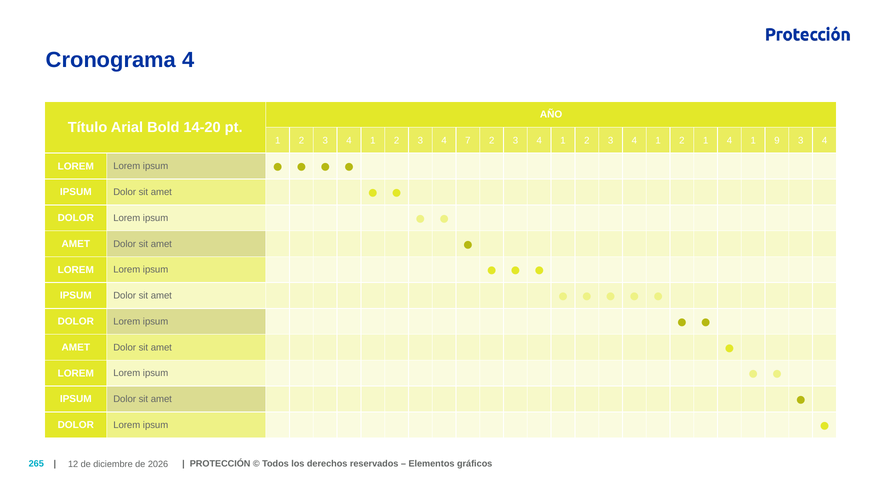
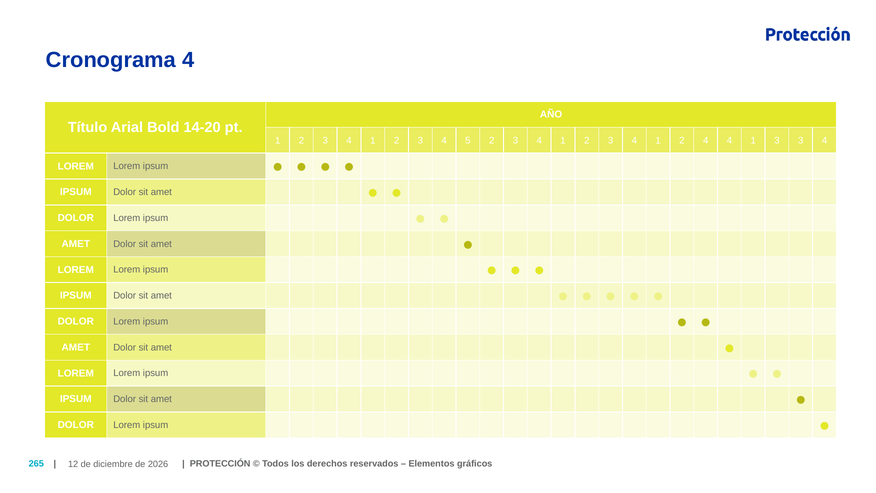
7: 7 -> 5 (468, 140)
2 1: 1 -> 4 (706, 140)
1 9: 9 -> 3 (777, 140)
